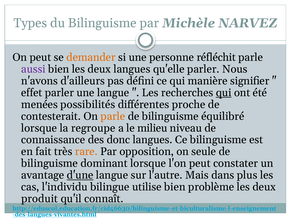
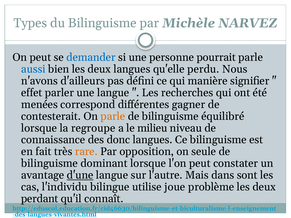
demander colour: orange -> blue (91, 57)
réfléchit: réfléchit -> pourrait (216, 57)
aussi colour: purple -> blue (33, 69)
qu'elle parler: parler -> perdu (203, 69)
qui underline: present -> none (224, 93)
possibilités: possibilités -> correspond (88, 105)
proche: proche -> gagner (189, 105)
plus: plus -> sont (247, 175)
utilise bien: bien -> joue (175, 187)
produit: produit -> perdant (40, 199)
